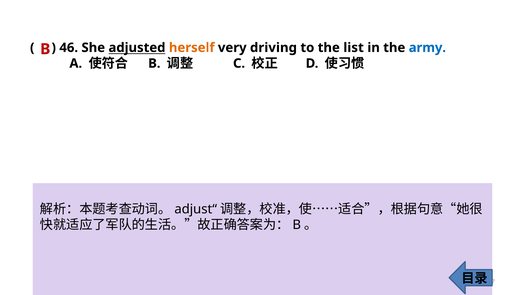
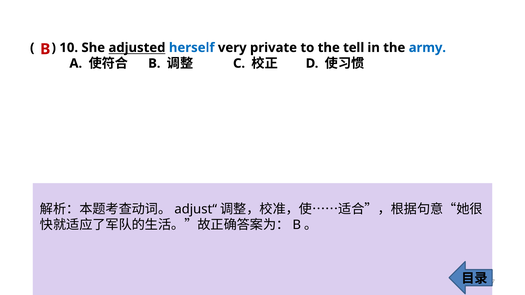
46: 46 -> 10 (69, 48)
herself colour: orange -> blue (192, 48)
driving: driving -> private (273, 48)
list: list -> tell (354, 48)
